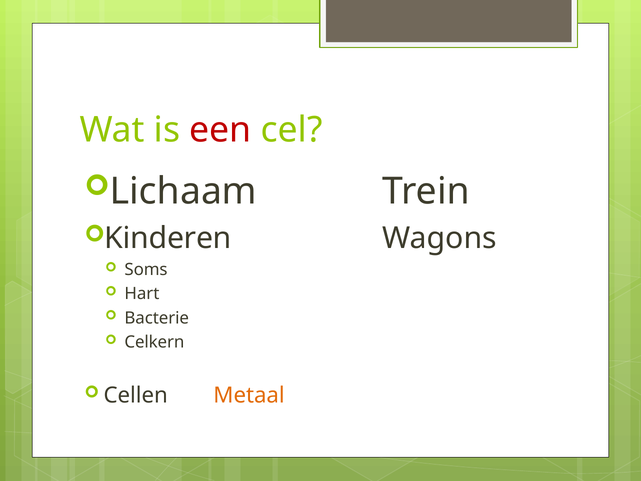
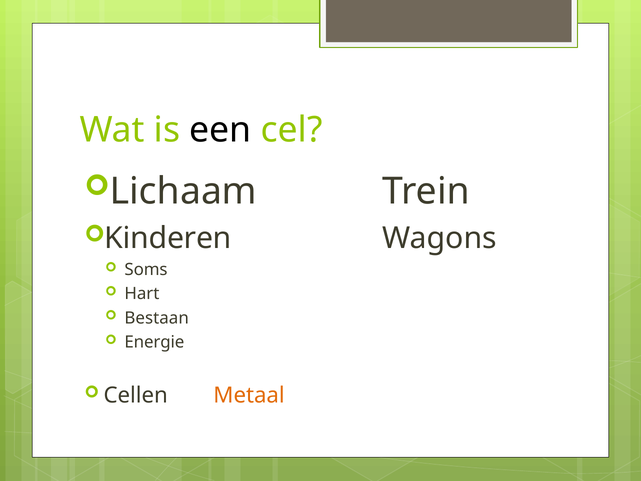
een colour: red -> black (220, 130)
Bacterie: Bacterie -> Bestaan (157, 318)
Celkern: Celkern -> Energie (154, 342)
